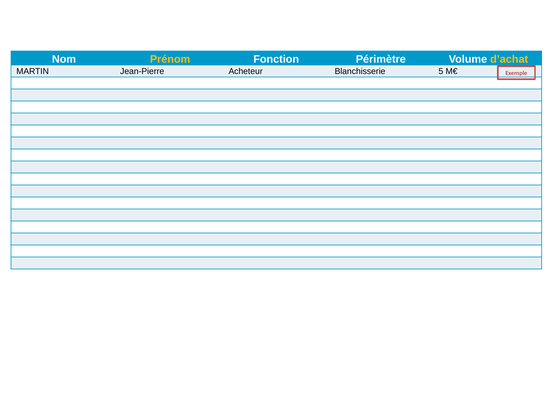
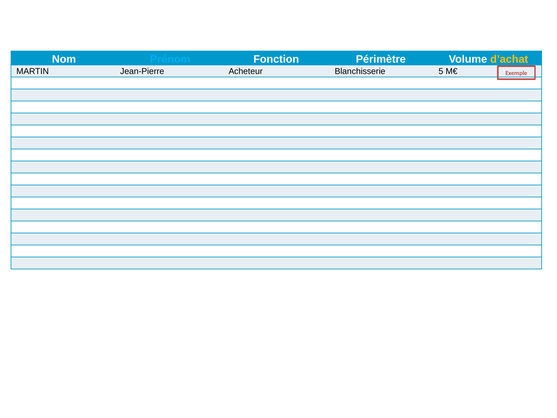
Prénom colour: yellow -> light blue (170, 59)
